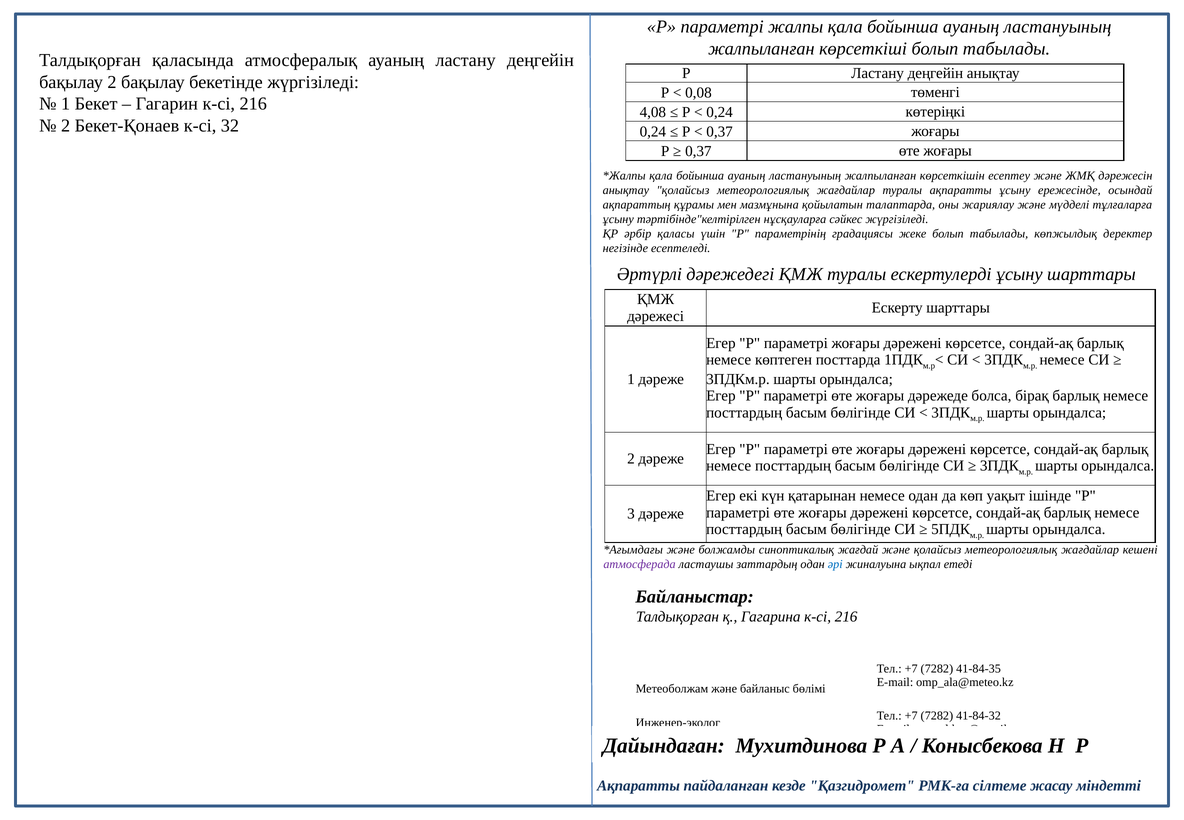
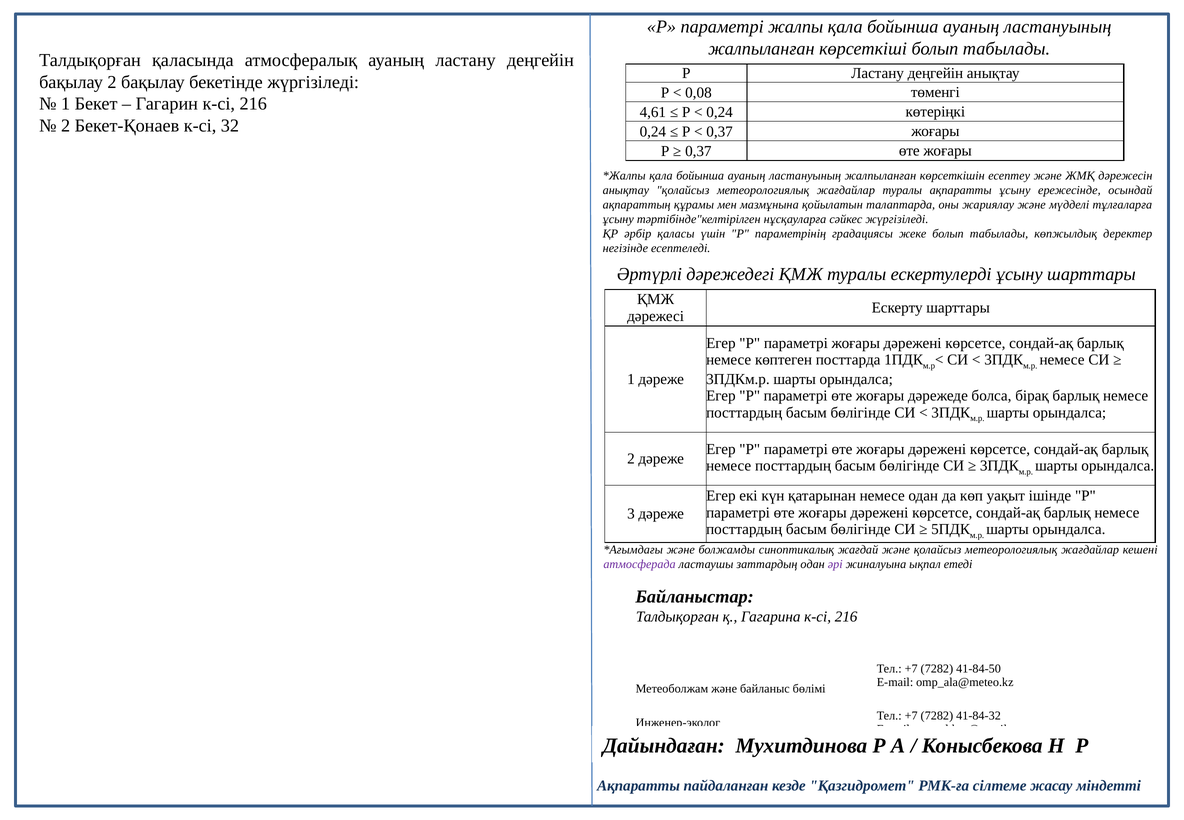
4,08: 4,08 -> 4,61 (653, 112)
әрі colour: blue -> purple (835, 564)
41-84-35: 41-84-35 -> 41-84-50 (979, 668)
